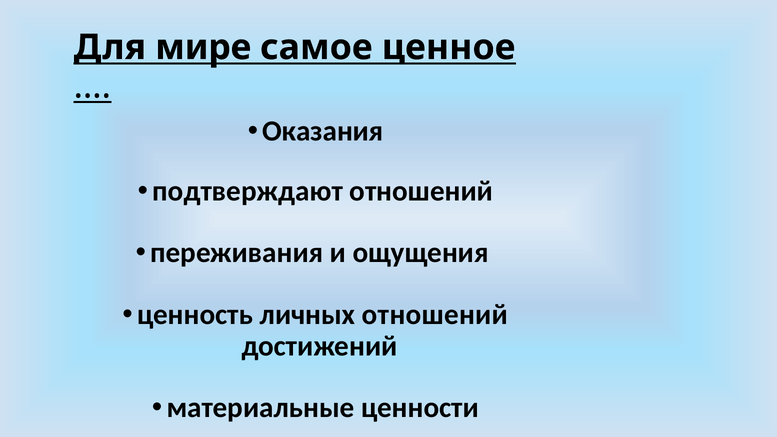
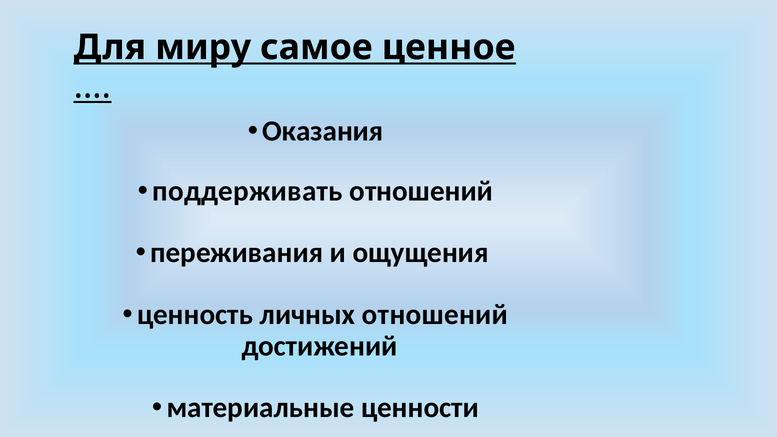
мире: мире -> миру (203, 47)
подтверждают: подтверждают -> поддерживать (247, 191)
